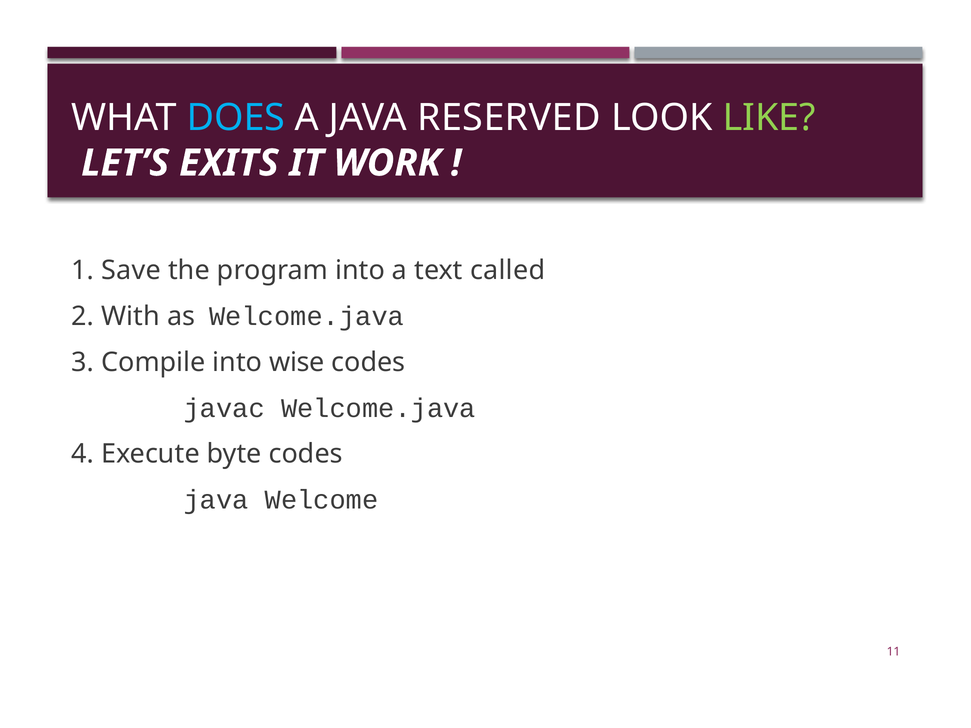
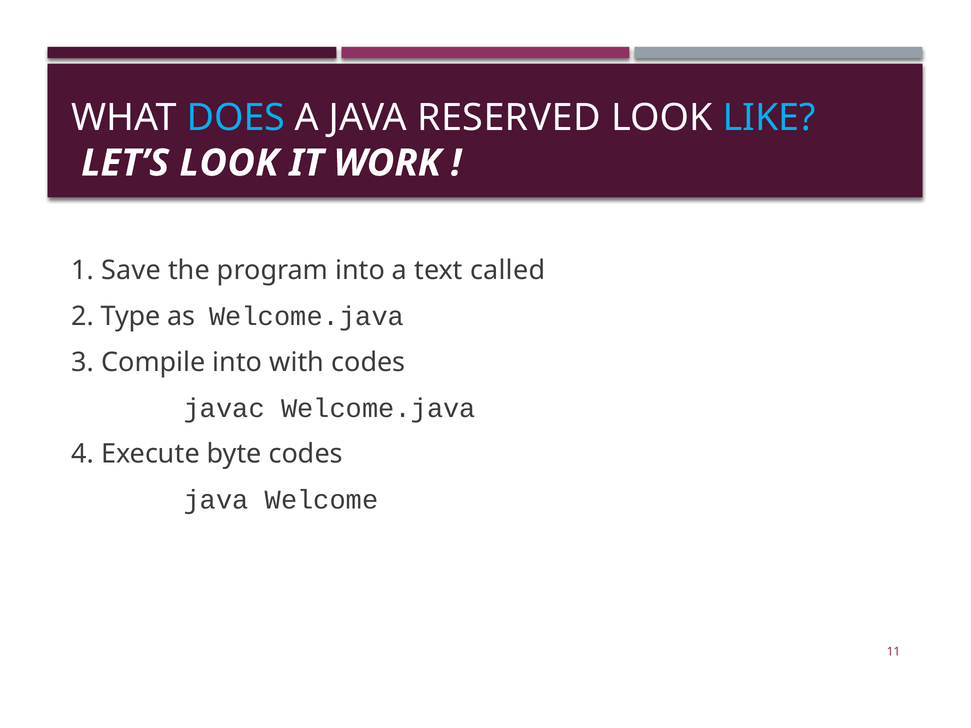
LIKE colour: light green -> light blue (769, 118)
LET’S EXITS: EXITS -> LOOK (229, 163)
With: With -> Type (131, 316)
wise: wise -> with (297, 362)
